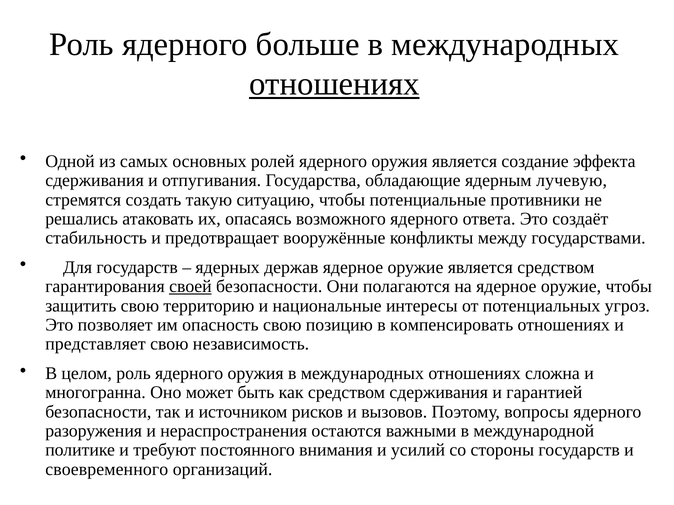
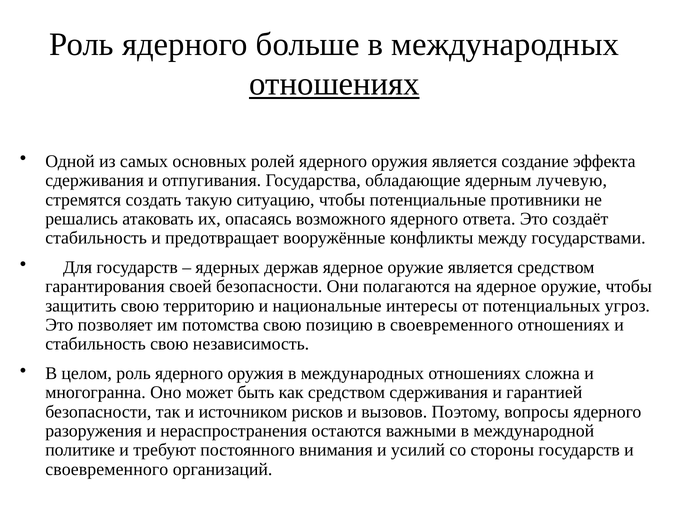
своей underline: present -> none (190, 287)
опасность: опасность -> потомства (221, 325)
в компенсировать: компенсировать -> своевременного (452, 325)
представляет: представляет -> стабильность (96, 344)
